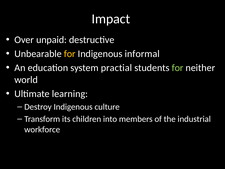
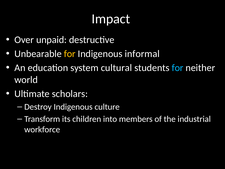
practial: practial -> cultural (116, 68)
for colour: light green -> light blue (178, 68)
learning: learning -> scholars (70, 94)
